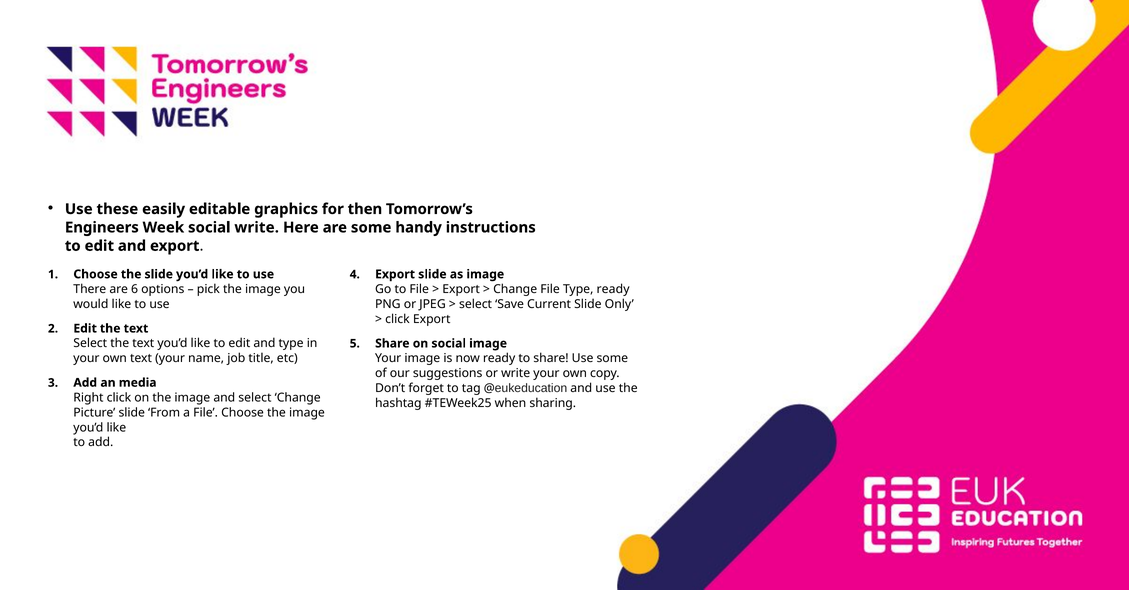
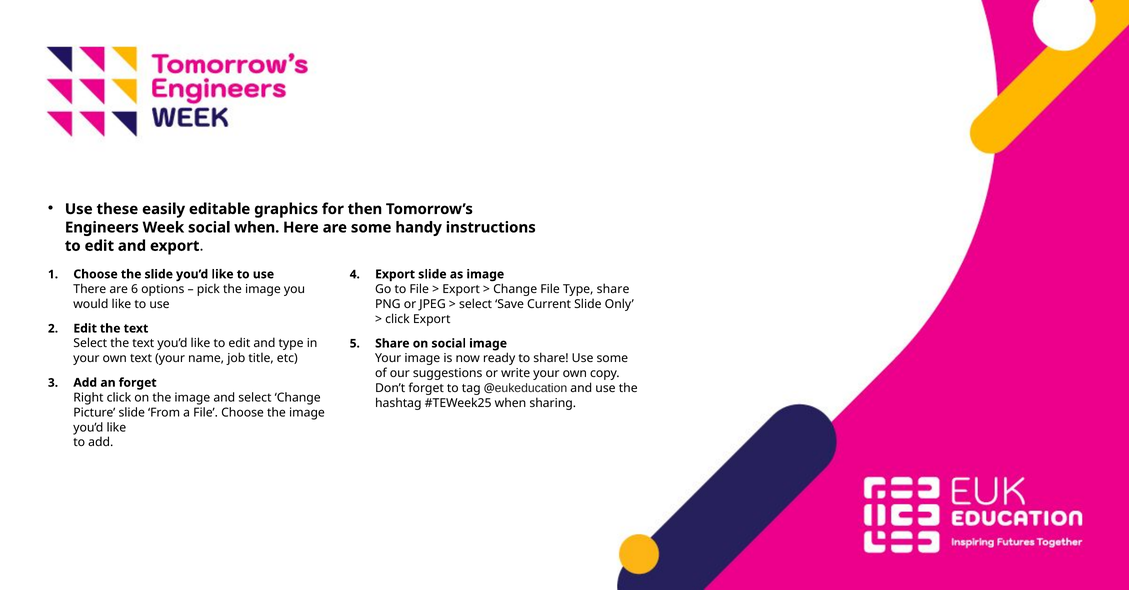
social write: write -> when (257, 227)
Type ready: ready -> share (613, 289)
an media: media -> forget (138, 383)
